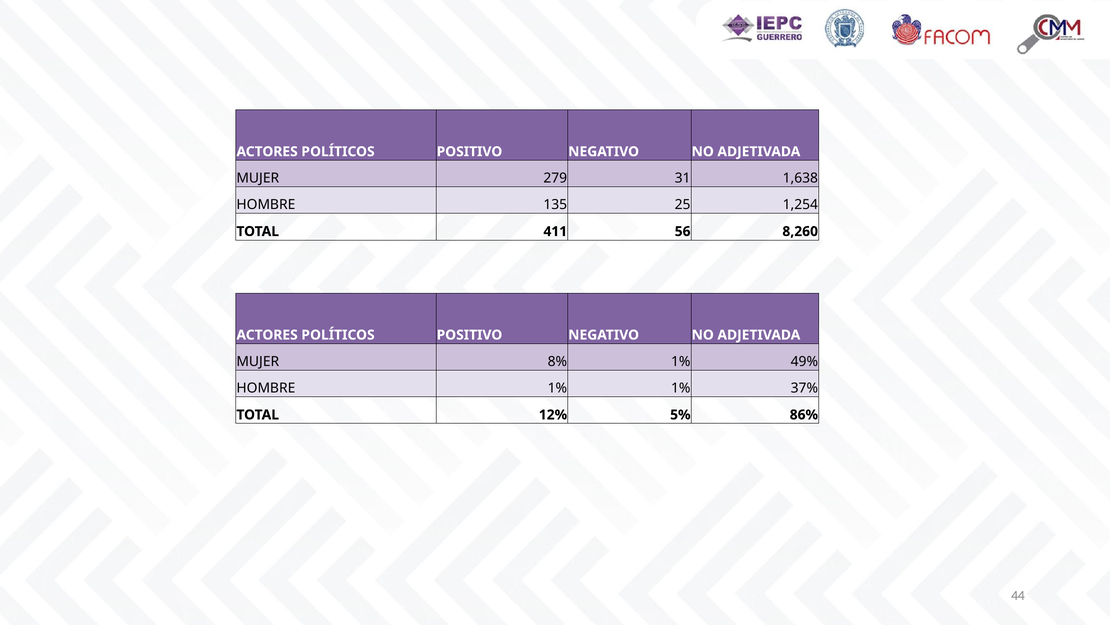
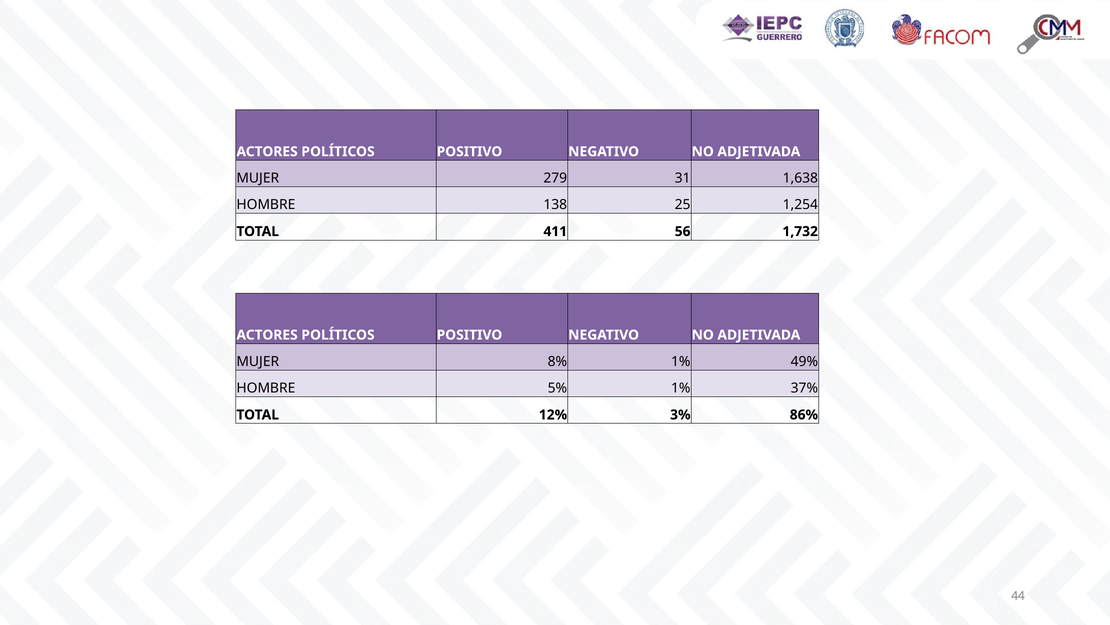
135: 135 -> 138 (555, 205)
8,260: 8,260 -> 1,732 (800, 231)
HOMBRE 1%: 1% -> 5% (557, 388)
5%: 5% -> 3% (680, 414)
